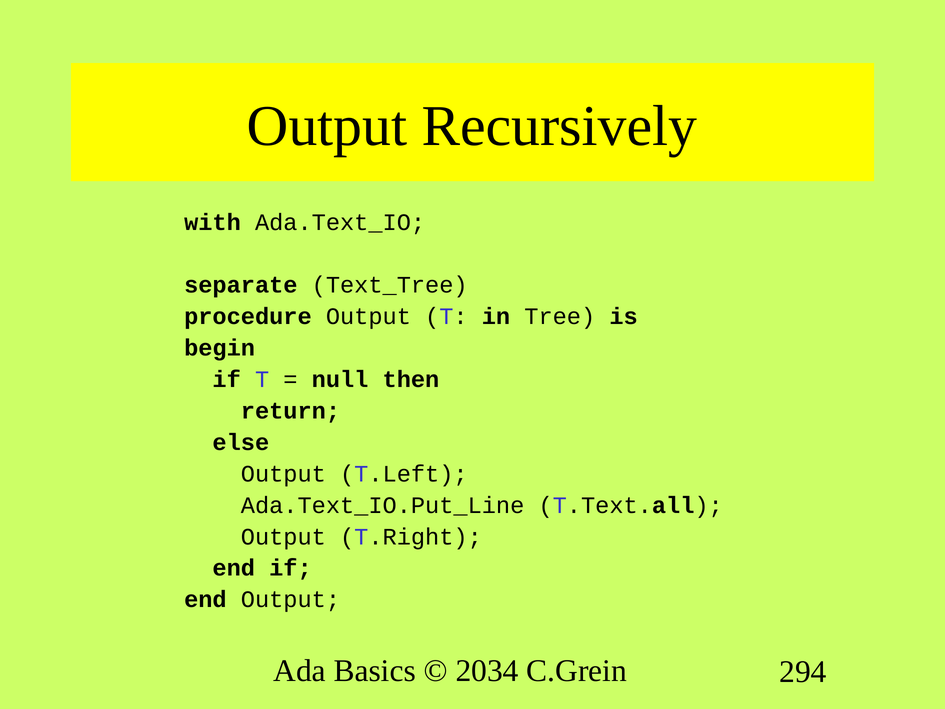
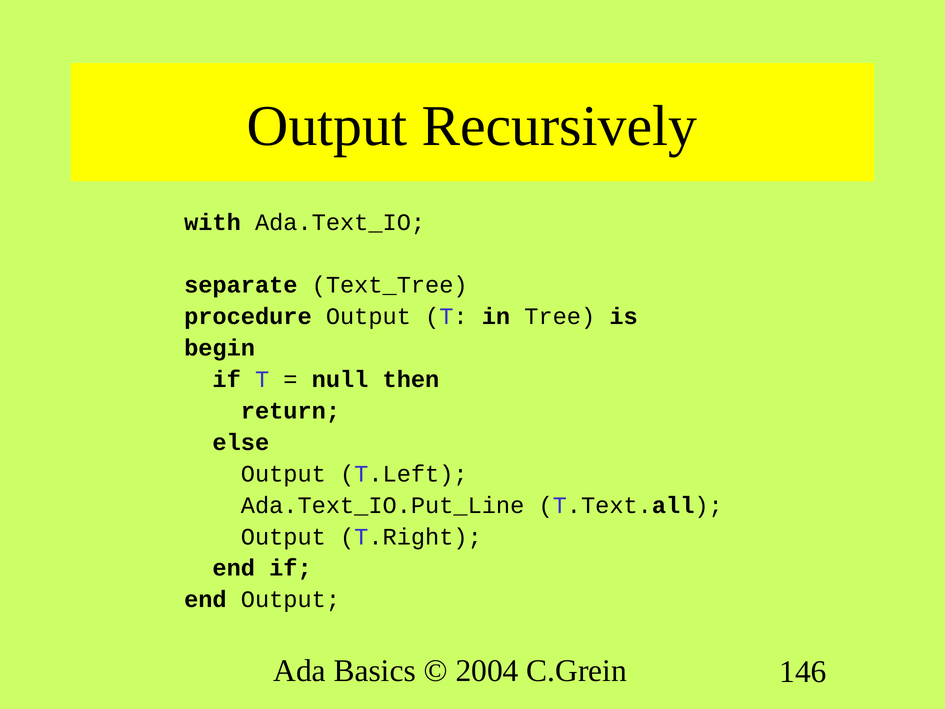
2034: 2034 -> 2004 (487, 671)
294: 294 -> 146 (803, 672)
